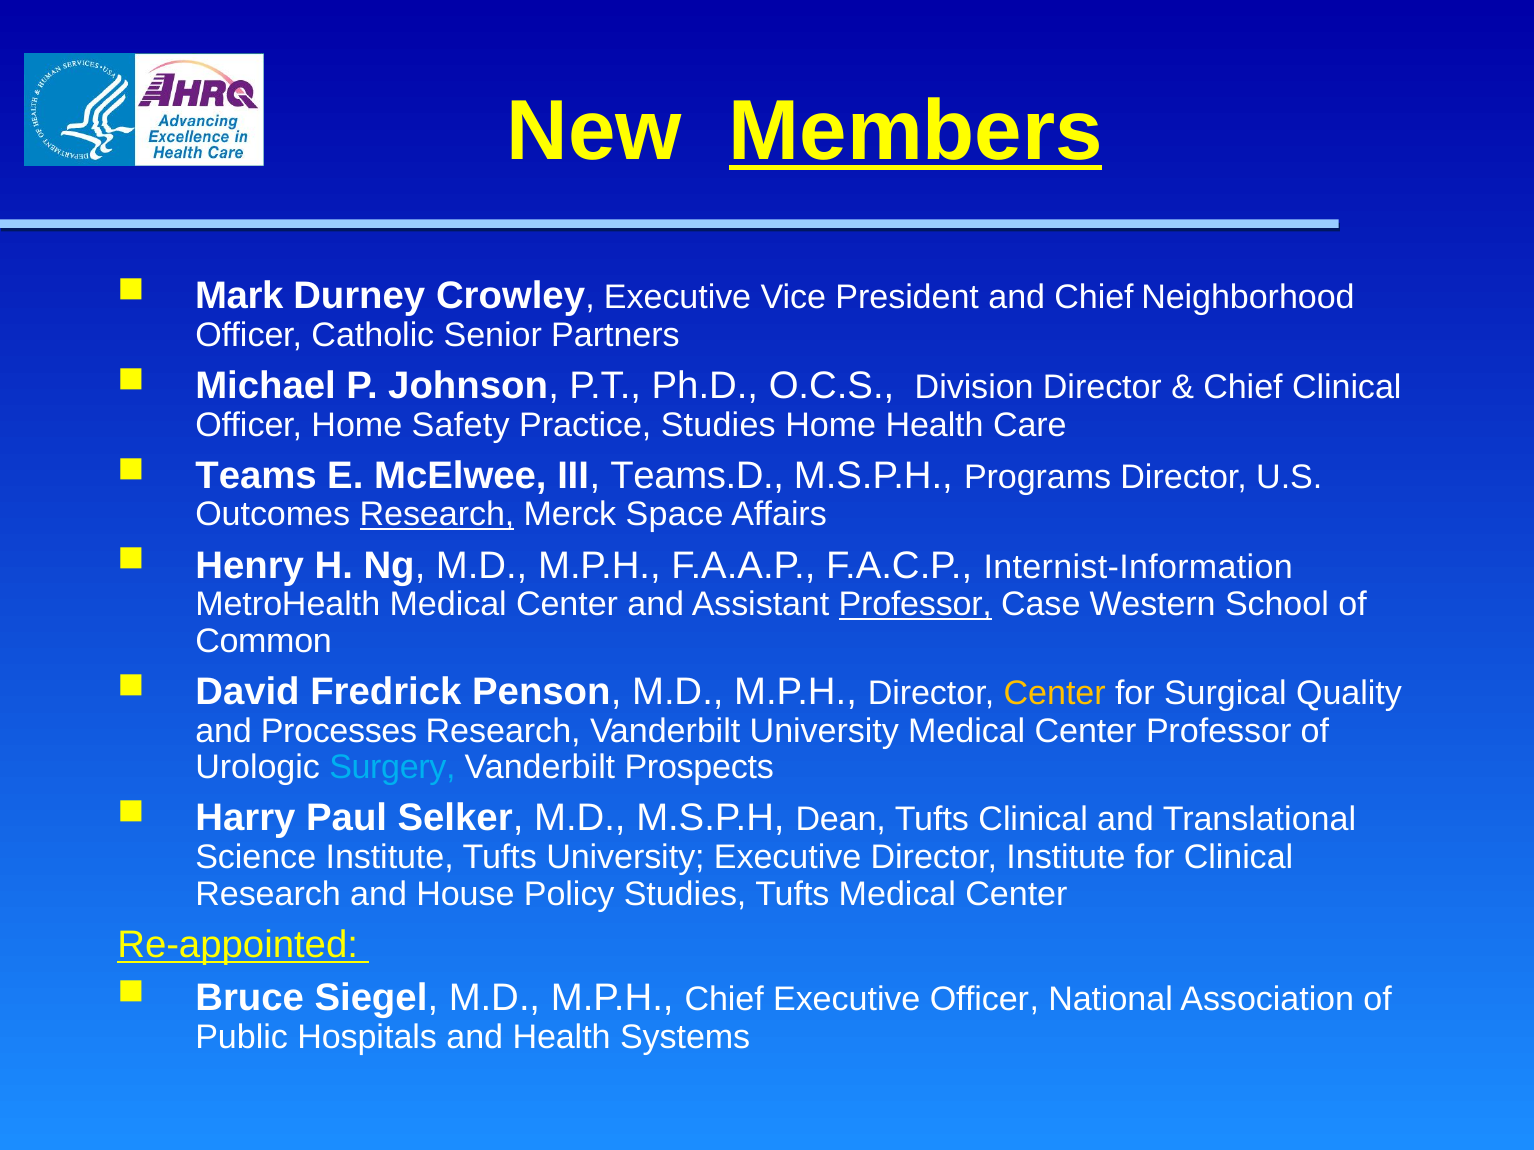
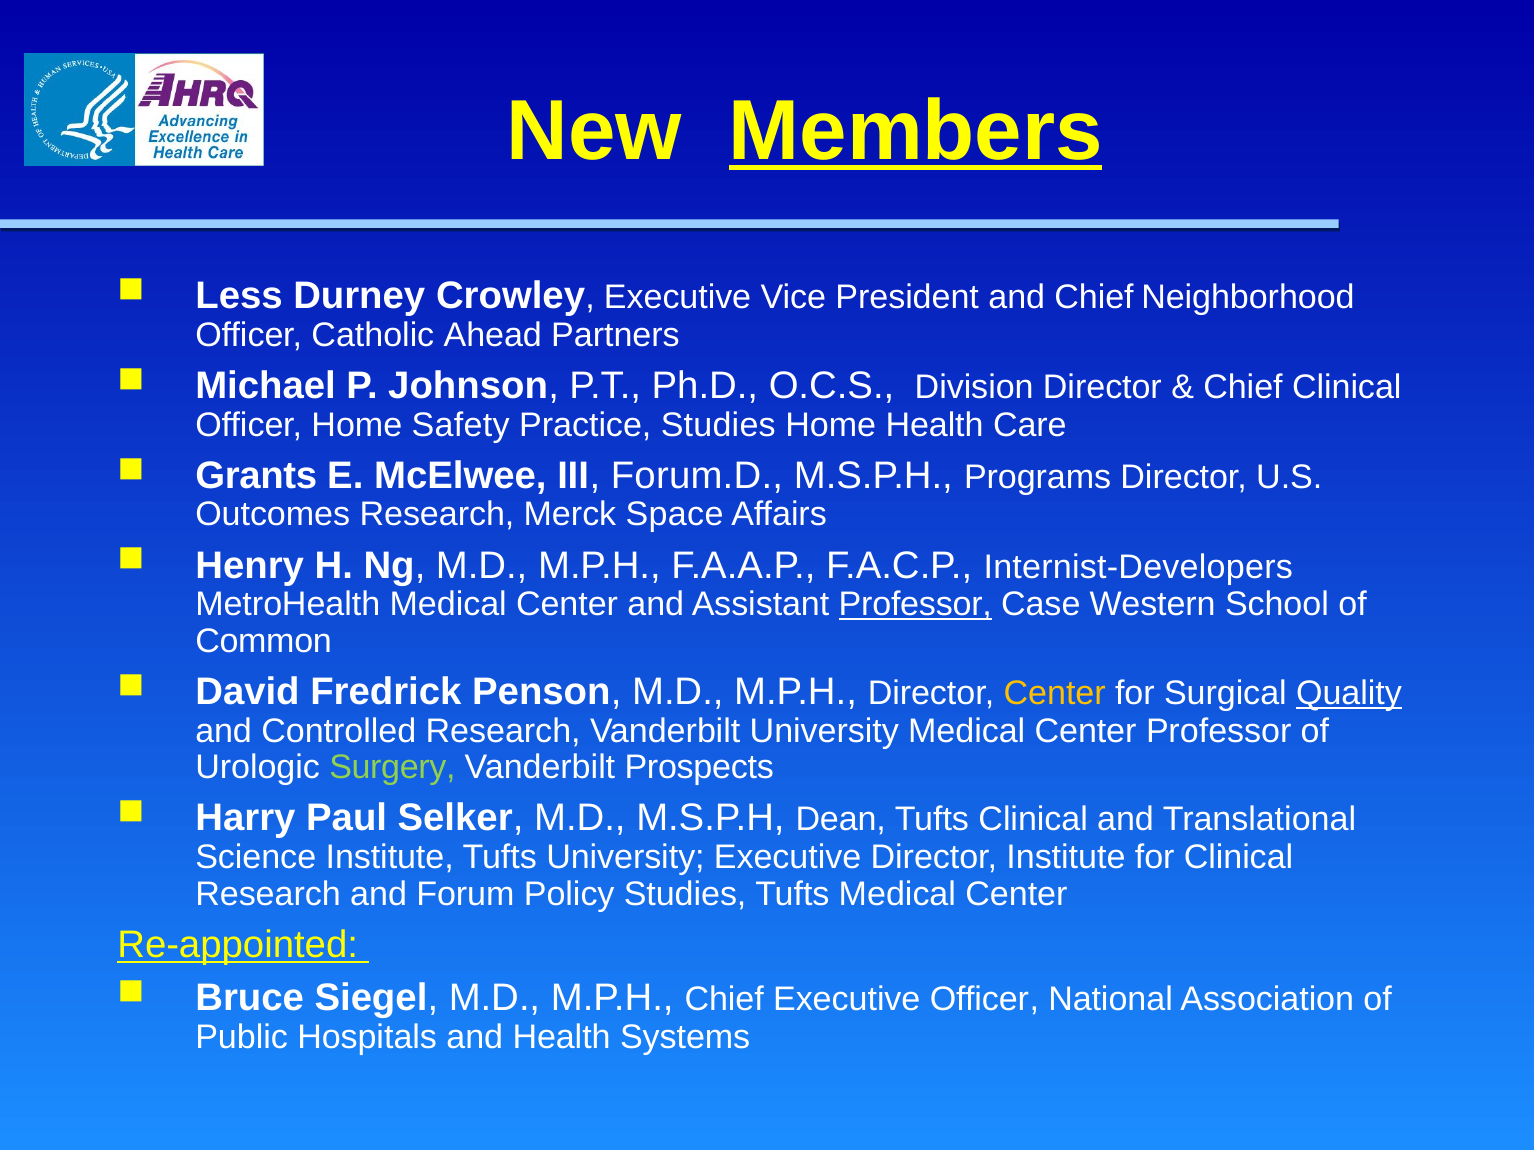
Mark: Mark -> Less (239, 296)
Senior: Senior -> Ahead (493, 335)
Teams: Teams -> Grants (256, 476)
Teams.D: Teams.D -> Forum.D (697, 476)
Research underline: present -> none (437, 515)
Internist-Information: Internist-Information -> Internist-Developers (1138, 567)
Quality underline: none -> present (1349, 694)
Processes: Processes -> Controlled (339, 731)
Surgery colour: light blue -> light green (392, 768)
House: House -> Forum (465, 895)
